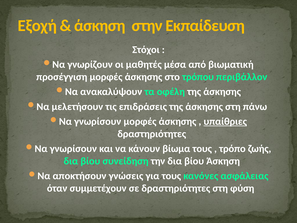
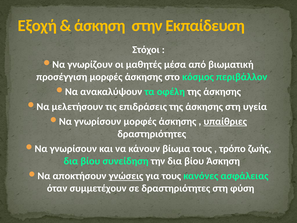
τρόπου: τρόπου -> κόσμος (198, 77)
πάνω: πάνω -> υγεία (255, 106)
γνώσεις underline: none -> present (126, 176)
